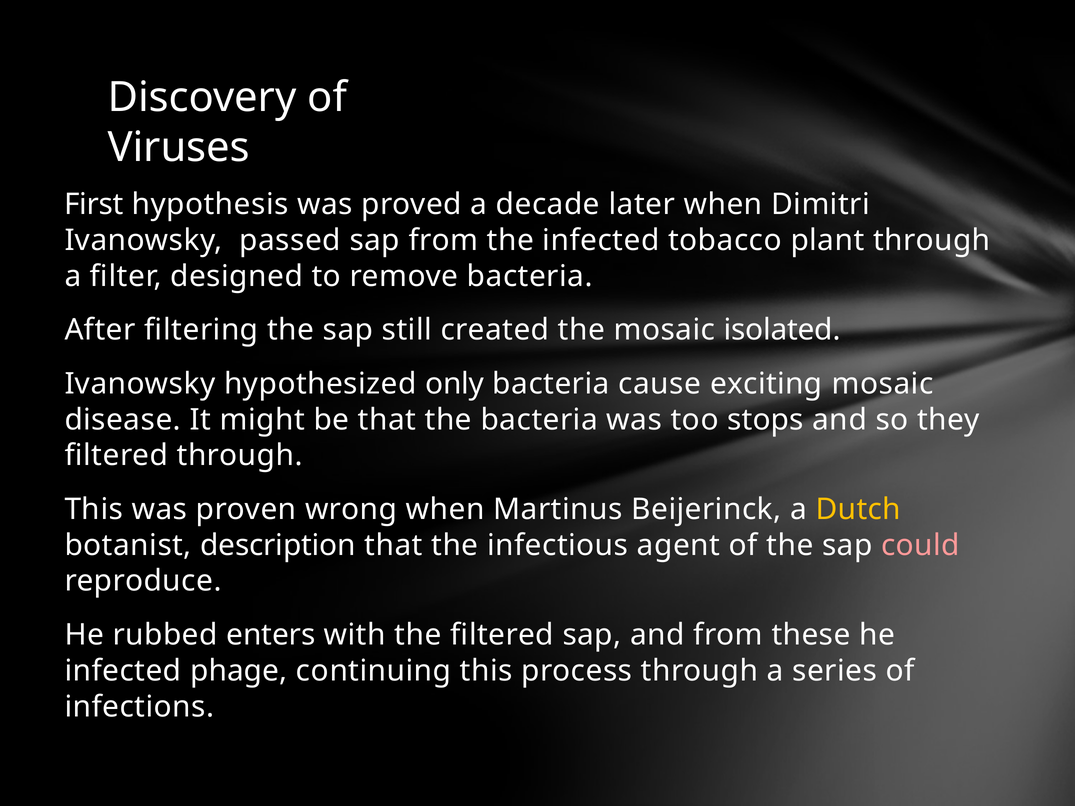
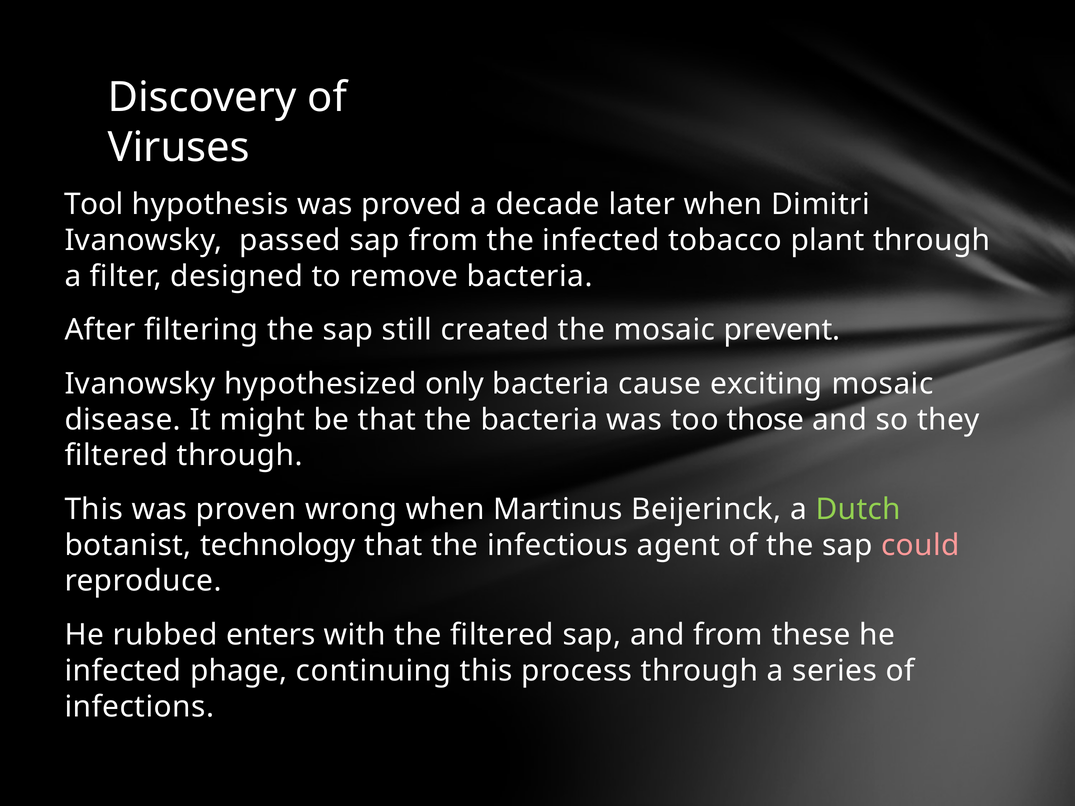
First: First -> Tool (94, 205)
isolated: isolated -> prevent (782, 330)
stops: stops -> those (766, 420)
Dutch colour: yellow -> light green (858, 510)
description: description -> technology (278, 545)
